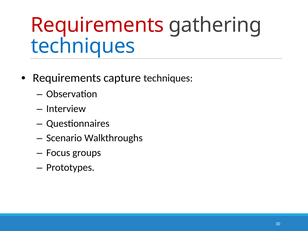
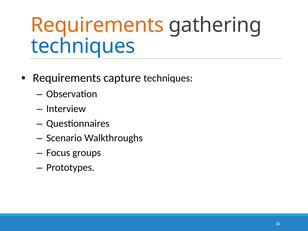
Requirements colour: red -> orange (97, 25)
